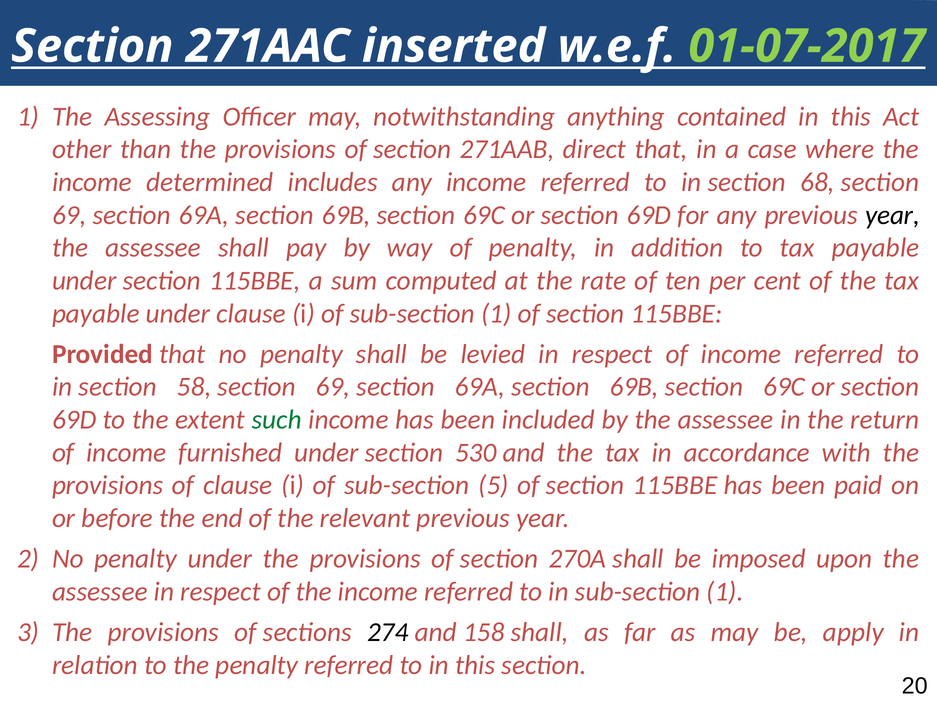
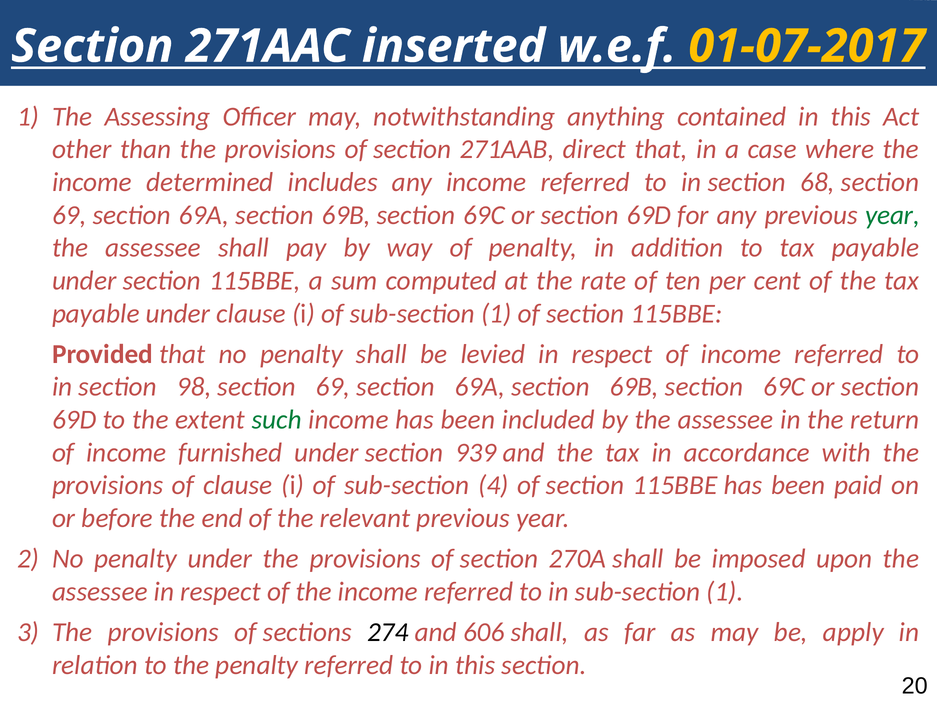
01-07-2017 colour: light green -> yellow (807, 46)
year colour: black -> green (893, 215)
58: 58 -> 98 (194, 387)
530: 530 -> 939 (476, 452)
5: 5 -> 4 (493, 485)
158: 158 -> 606 (484, 632)
